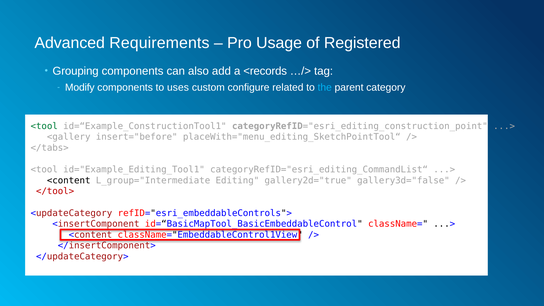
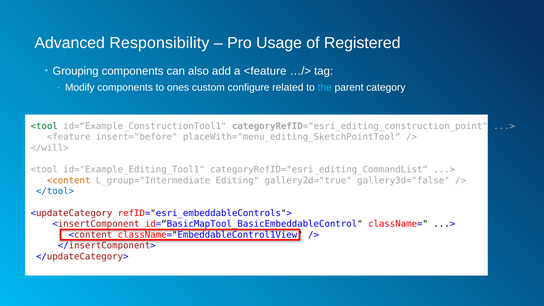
Requirements: Requirements -> Responsibility (159, 43)
a <records: <records -> <feature (265, 71)
uses: uses -> ones (178, 88)
<gallery: <gallery -> <feature (69, 137)
</tabs>: </tabs> -> </will> (50, 148)
<content colour: black -> orange (69, 180)
</tool> colour: red -> blue (55, 191)
